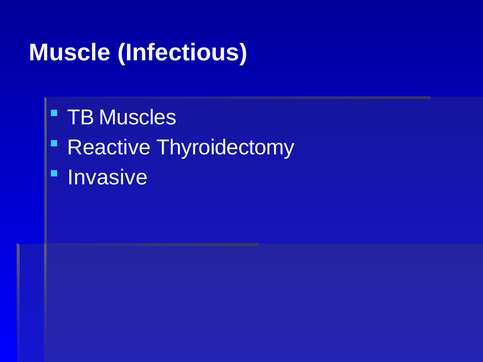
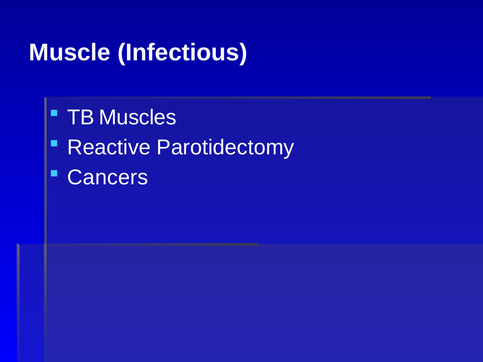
Thyroidectomy: Thyroidectomy -> Parotidectomy (226, 147)
Invasive: Invasive -> Cancers (108, 178)
